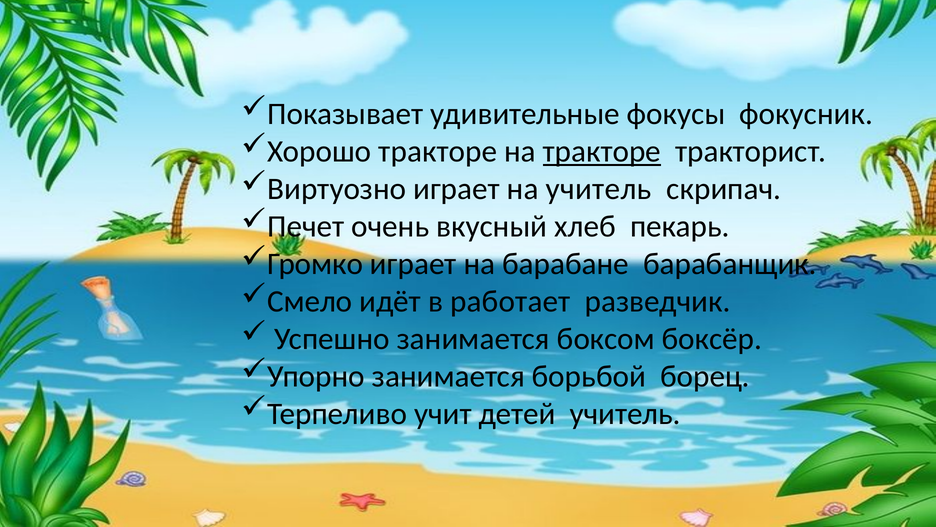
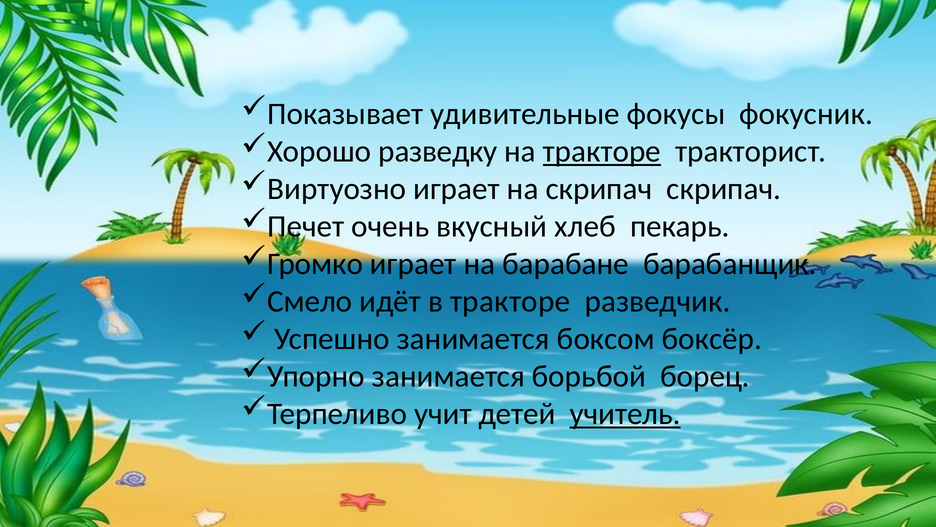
Хорошо тракторе: тракторе -> разведку (438, 151)
на учитель: учитель -> скрипач (599, 189)
в работает: работает -> тракторе (510, 301)
учитель underline: none -> present (625, 414)
